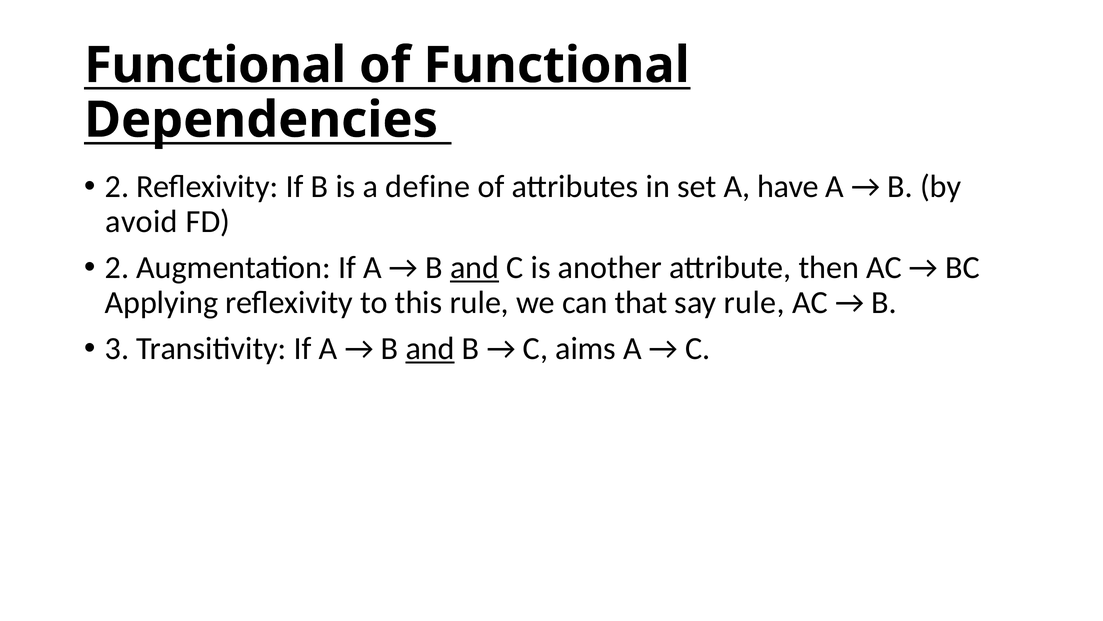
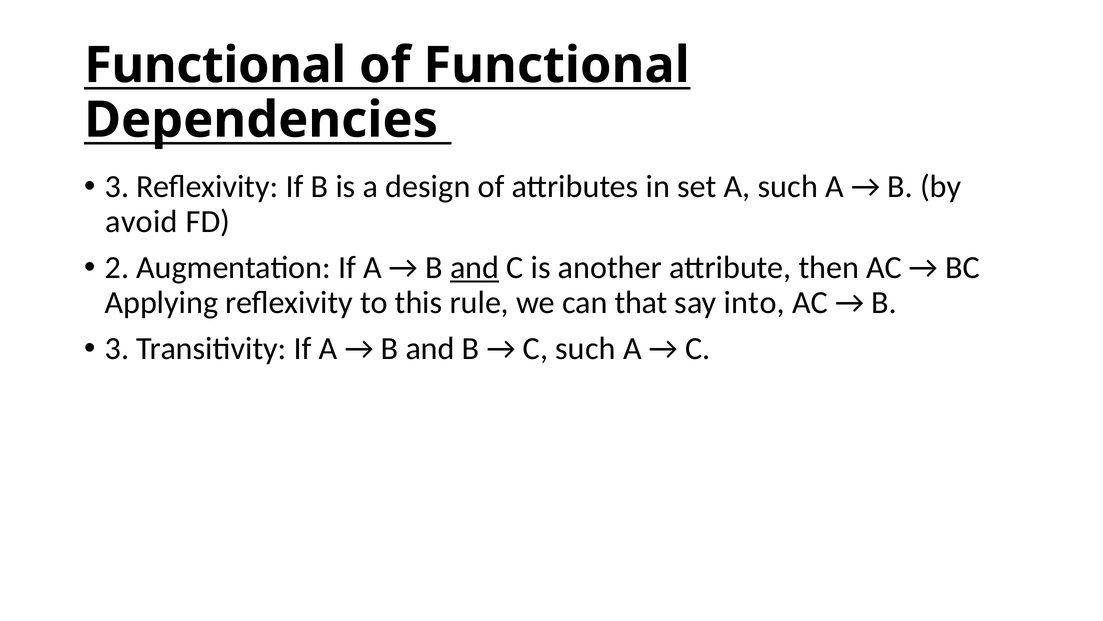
2: 2 -> 3 (117, 186)
define: define -> design (428, 186)
A have: have -> such (788, 186)
say rule: rule -> into (754, 302)
and underline: present -> none (430, 348)
C aims: aims -> such (585, 348)
